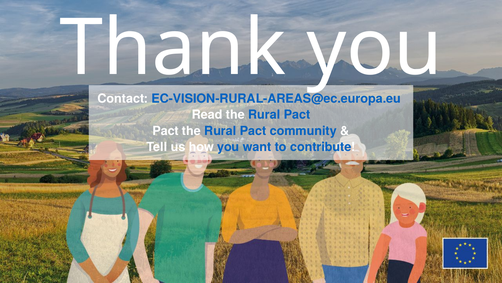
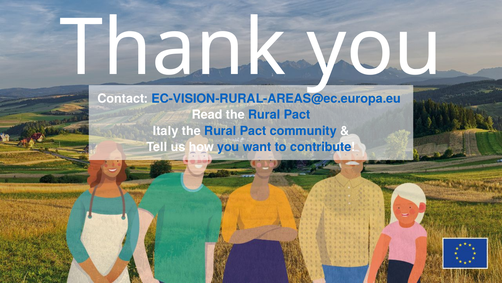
Pact: Pact -> Italy (166, 131)
